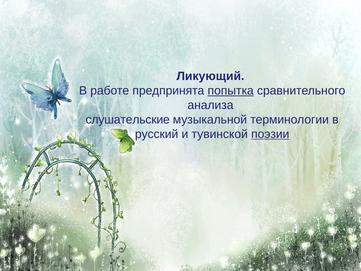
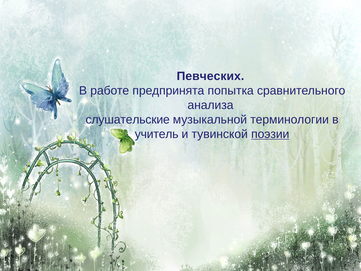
Ликующий: Ликующий -> Певческих (210, 76)
попытка underline: present -> none (231, 91)
русский: русский -> учитель (157, 134)
